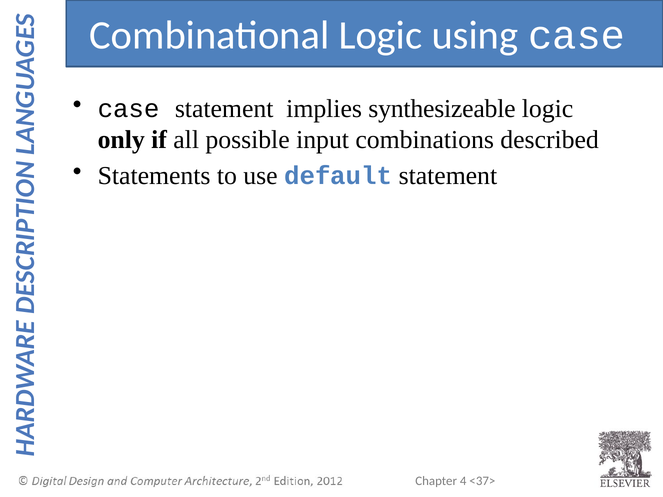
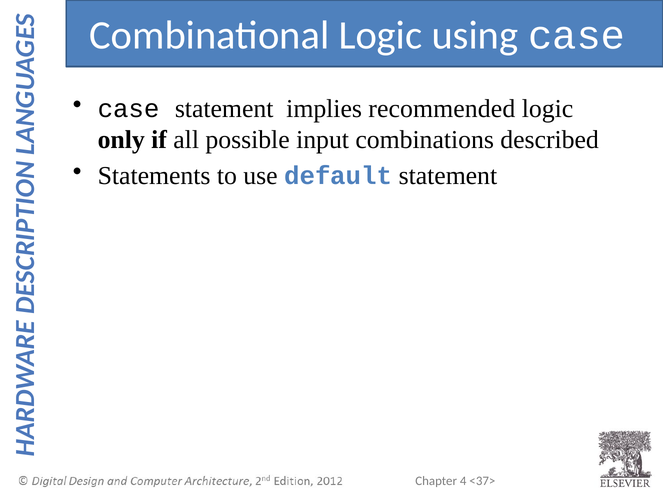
synthesizeable: synthesizeable -> recommended (442, 109)
